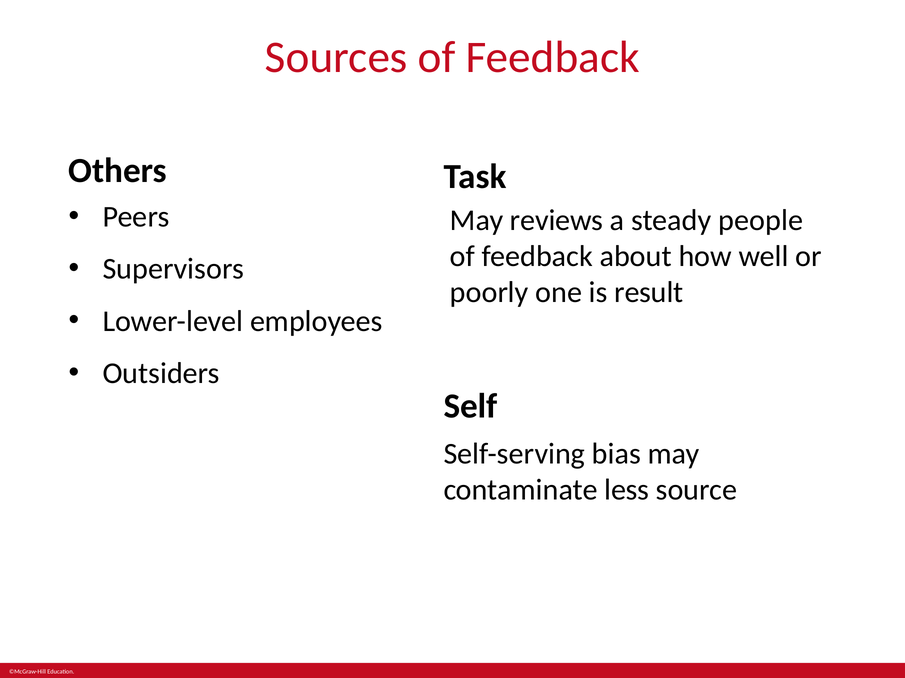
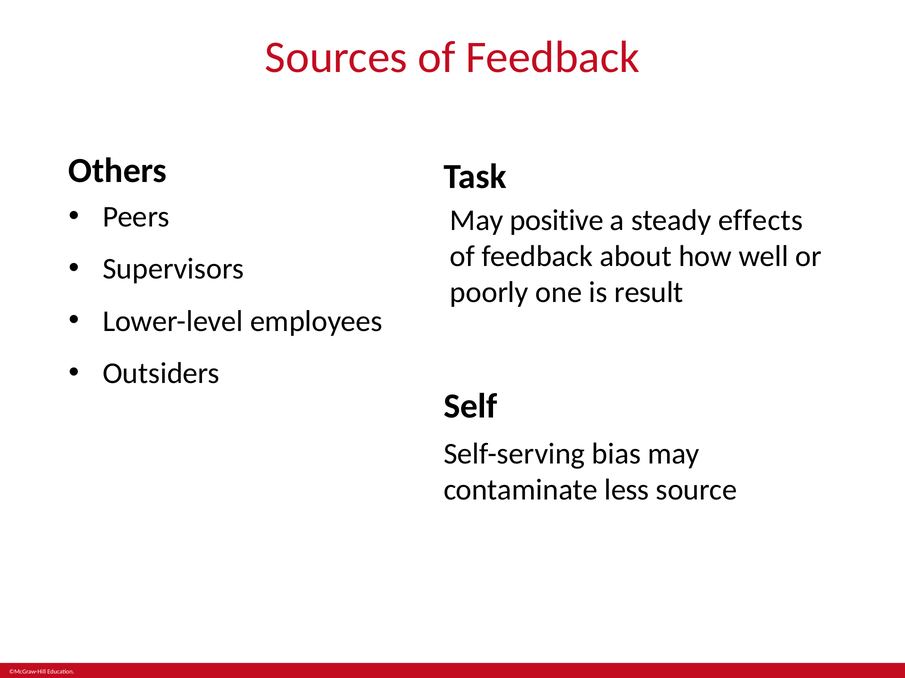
reviews: reviews -> positive (557, 220)
people: people -> effects (761, 220)
